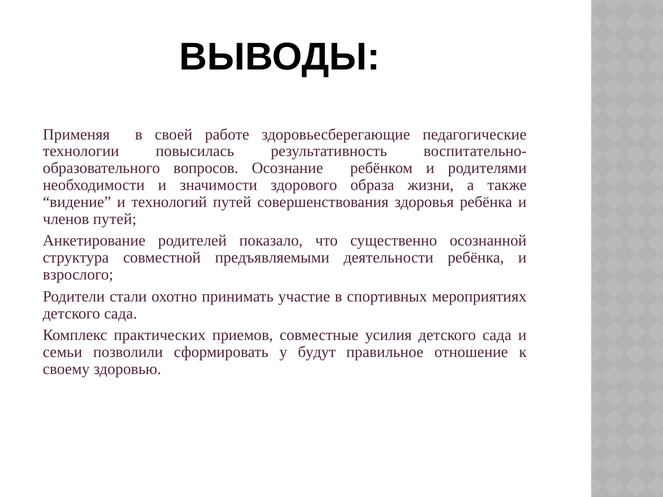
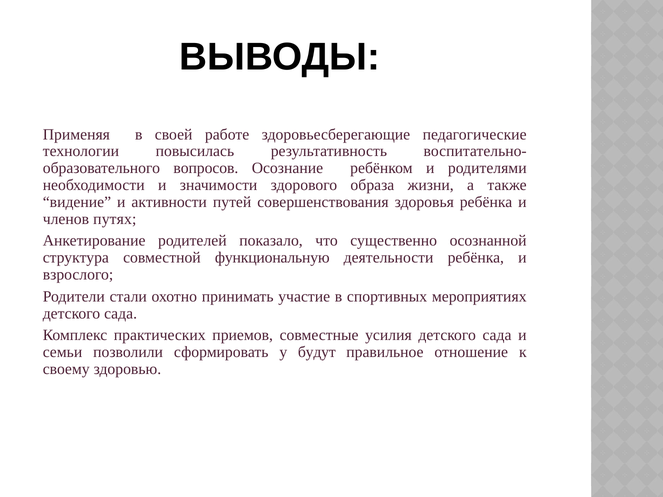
технологий: технологий -> активности (169, 202)
членов путей: путей -> путях (115, 219)
предъявляемыми: предъявляемыми -> функциональную (272, 258)
